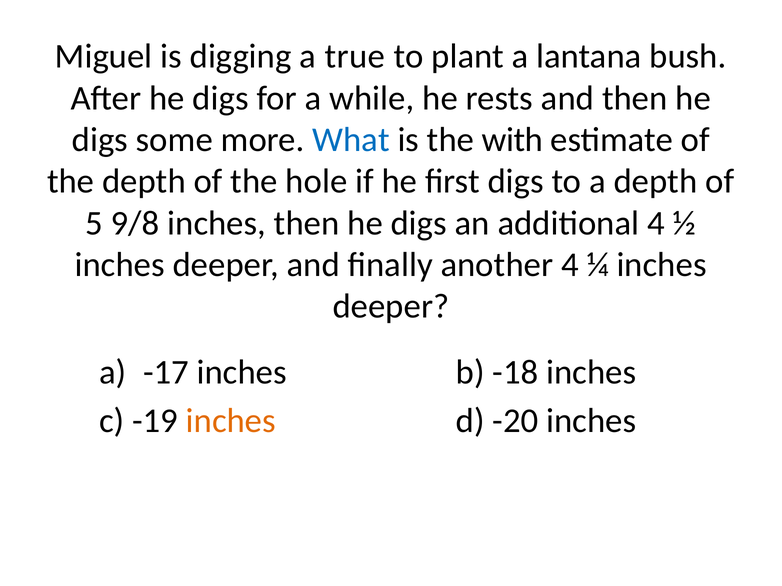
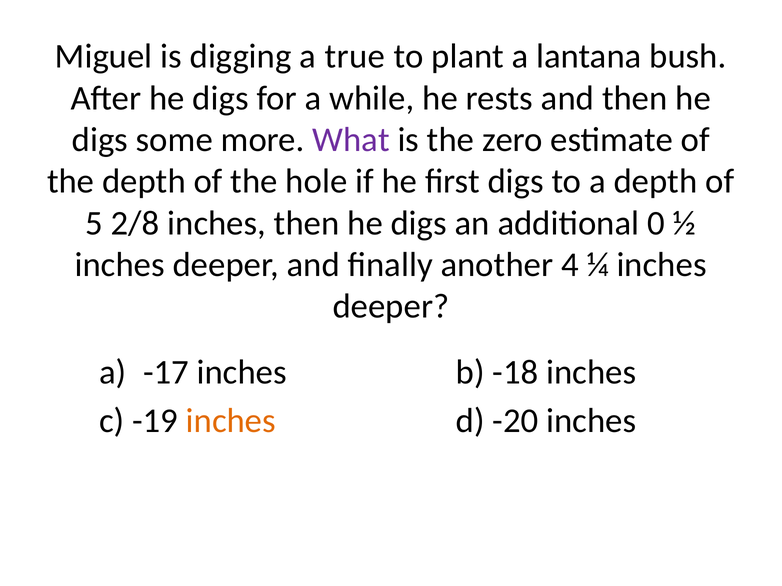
What colour: blue -> purple (351, 140)
with: with -> zero (512, 140)
9/8: 9/8 -> 2/8 (135, 223)
additional 4: 4 -> 0 (656, 223)
